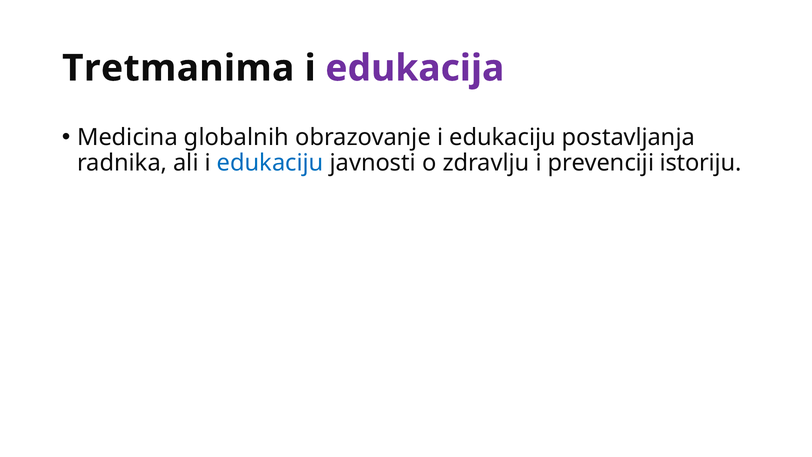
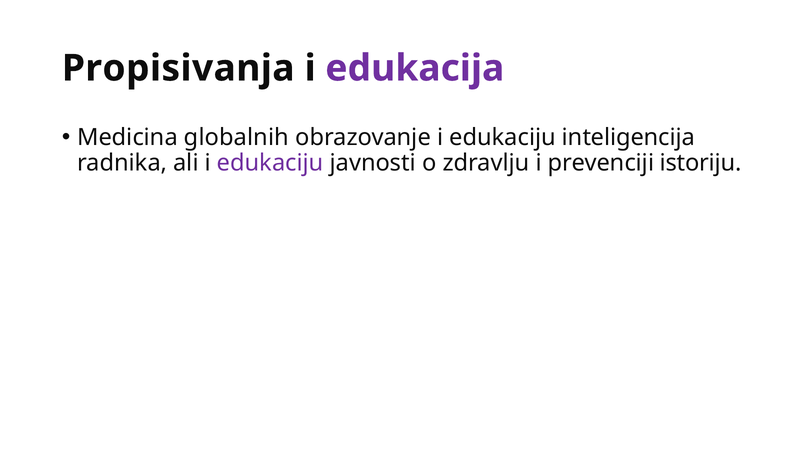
Tretmanima: Tretmanima -> Propisivanja (178, 68)
postavljanja: postavljanja -> inteligencija (628, 137)
edukaciju colour: blue -> purple (270, 163)
